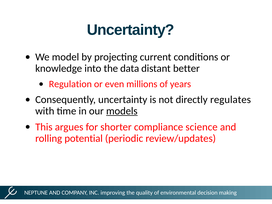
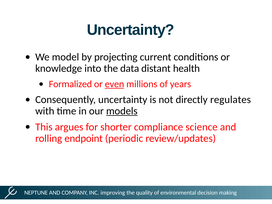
better: better -> health (186, 68)
Regulation: Regulation -> Formalized (70, 84)
even underline: none -> present (115, 84)
potential: potential -> endpoint (84, 138)
